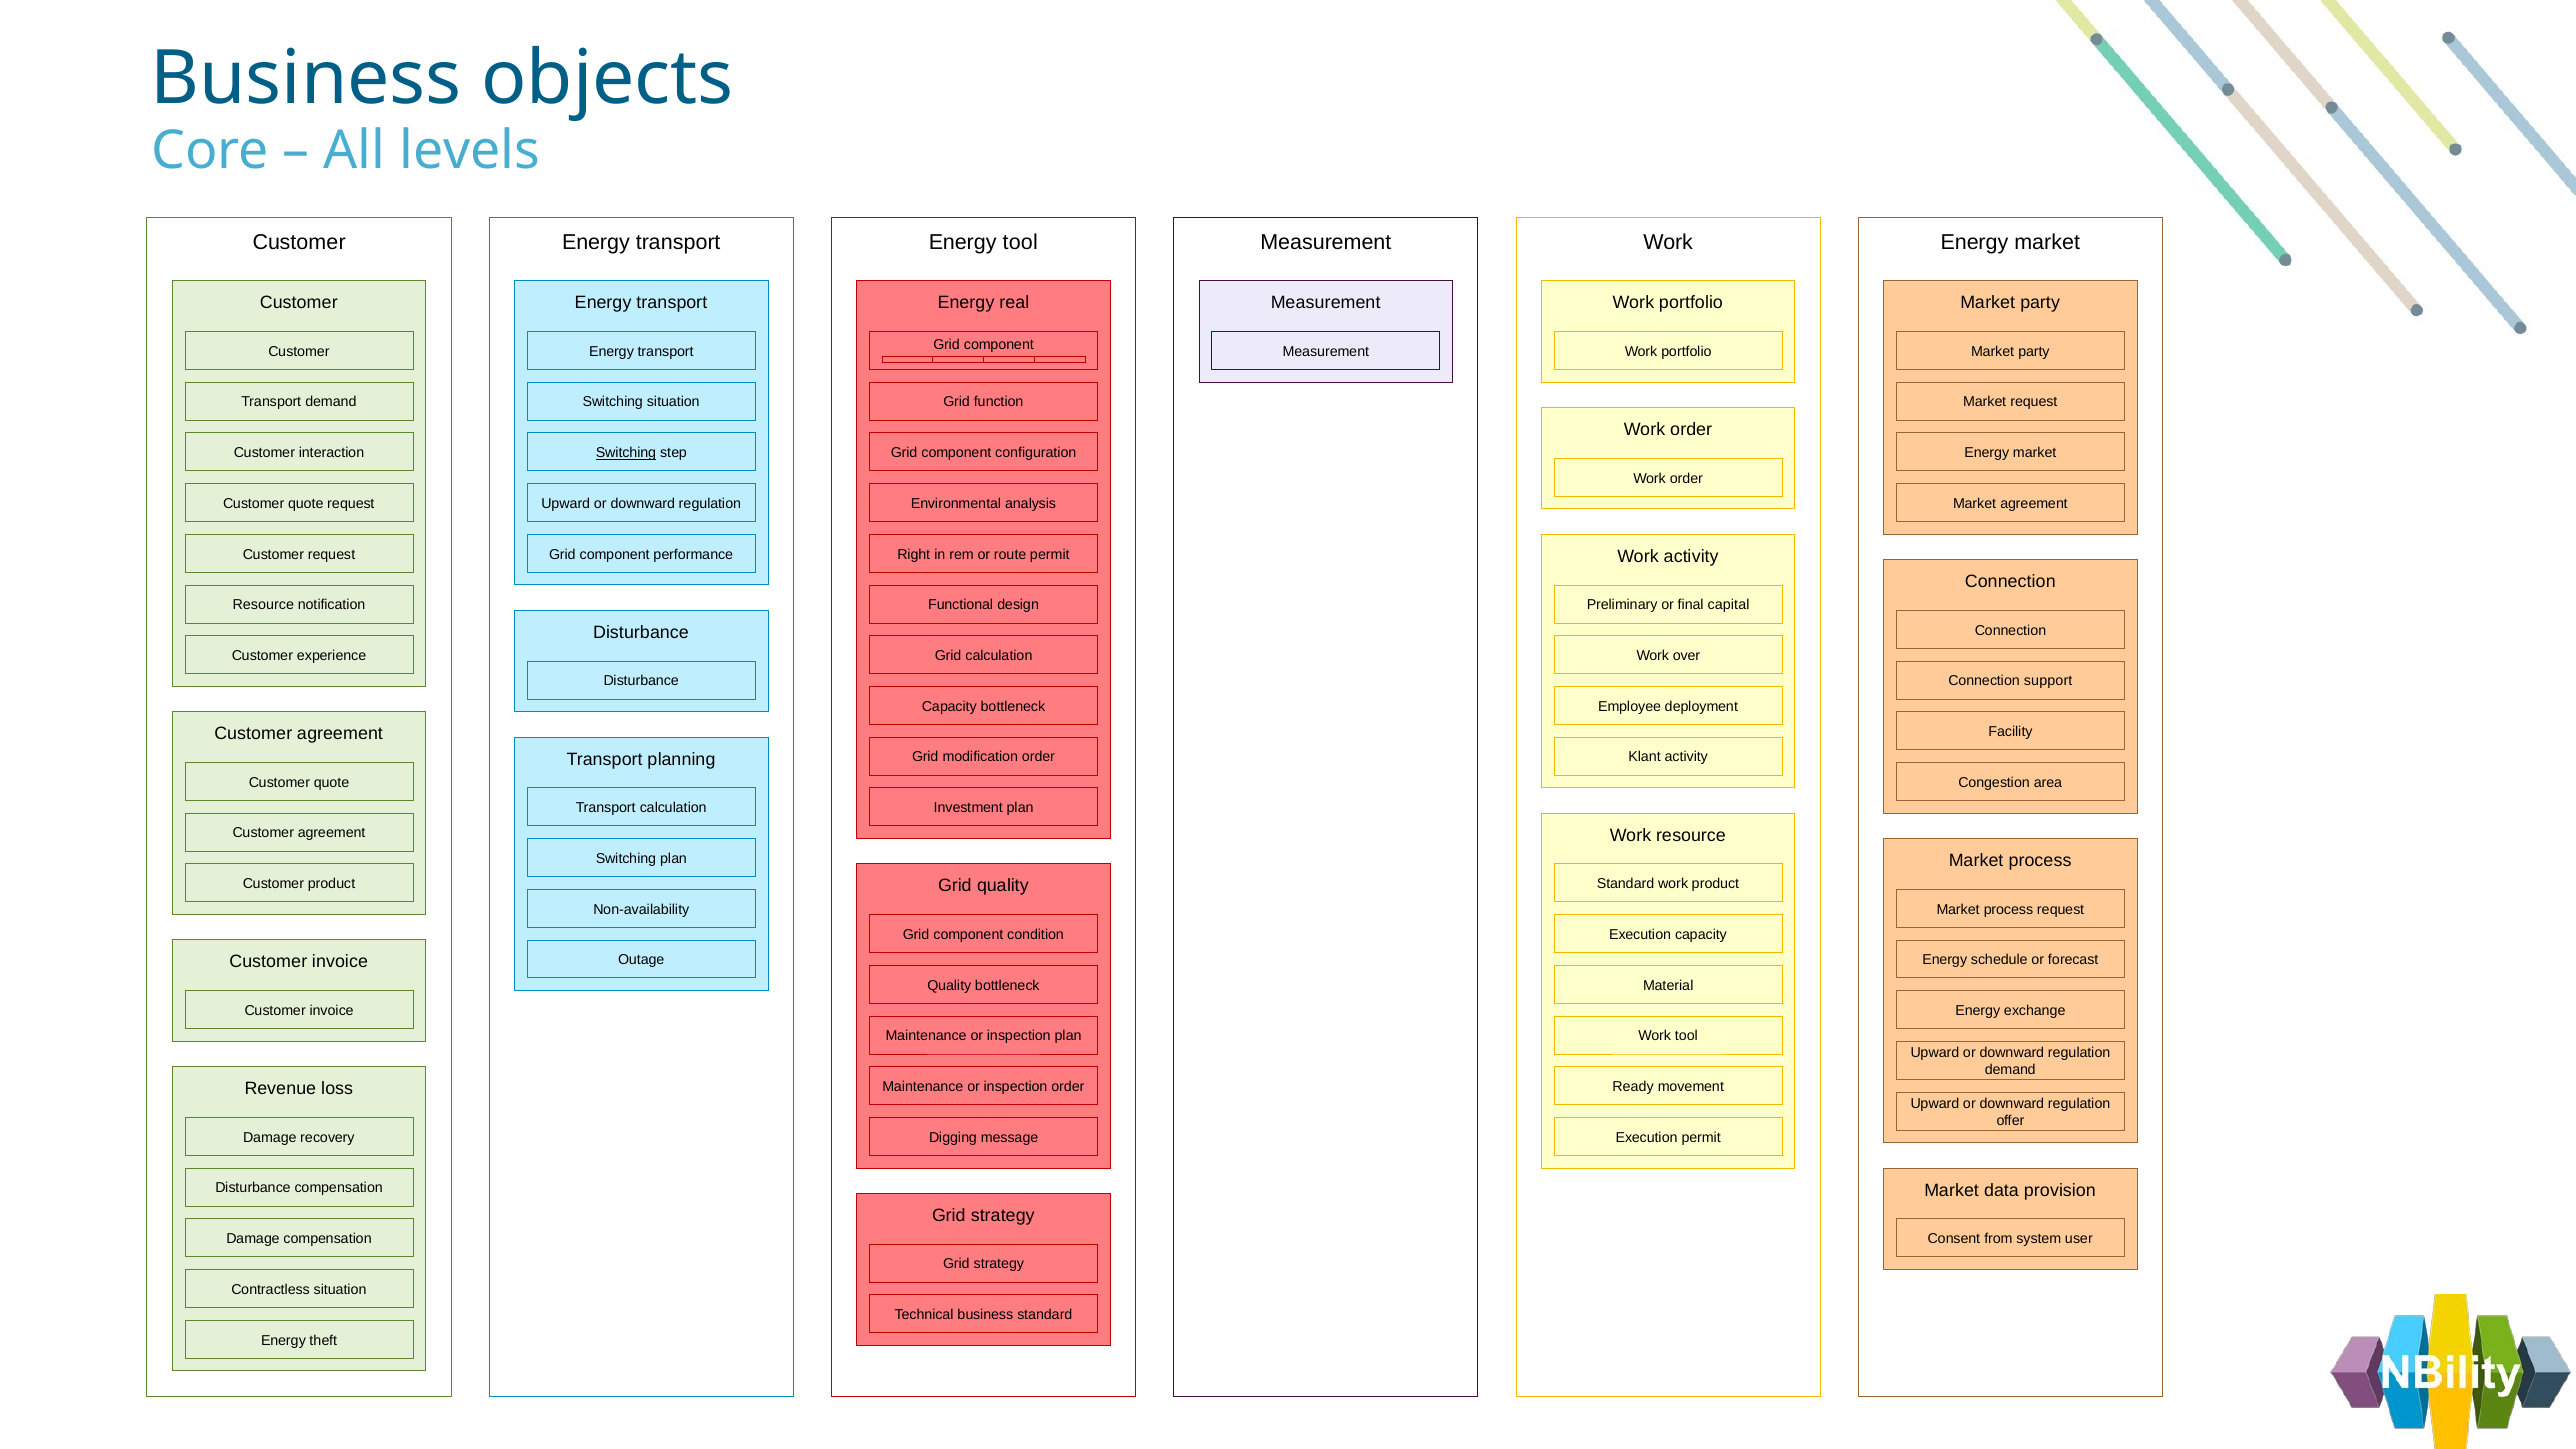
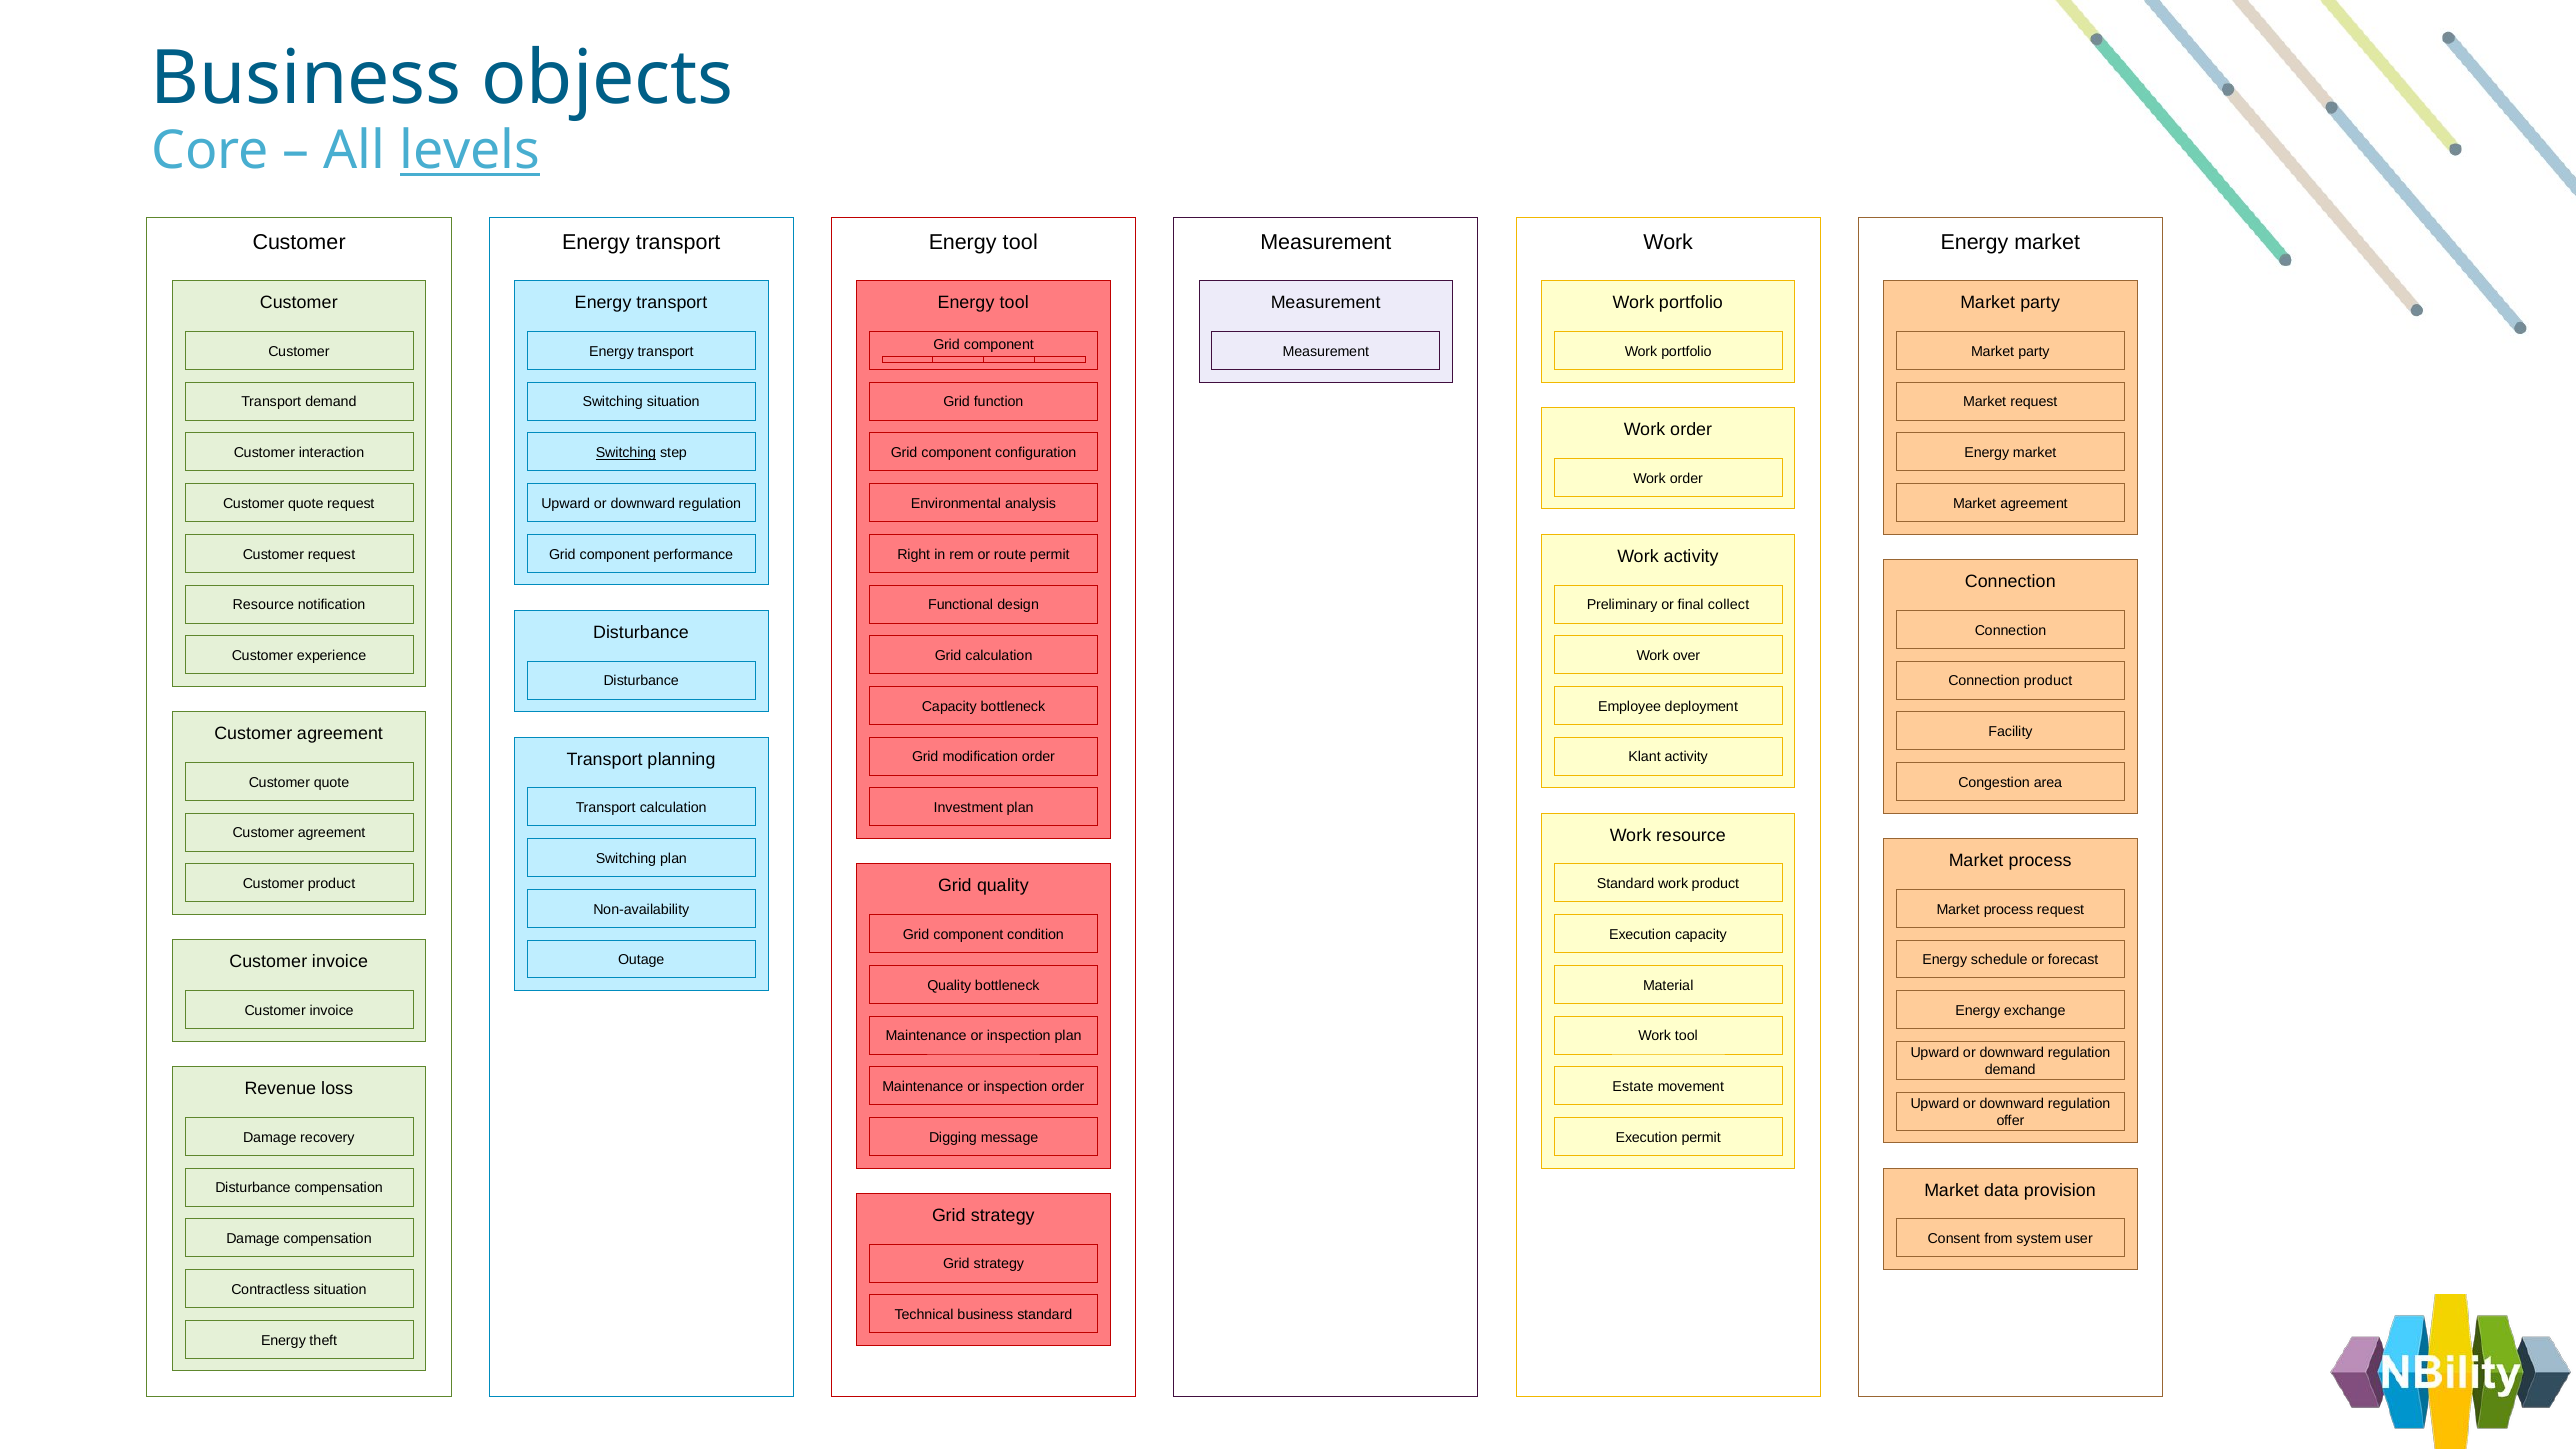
levels underline: none -> present (470, 151)
real: real -> tool (1014, 303)
capital: capital -> collect (1729, 605)
Connection support: support -> product (2048, 681)
Ready: Ready -> Estate (1633, 1087)
